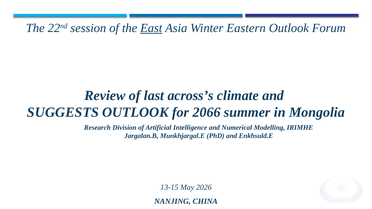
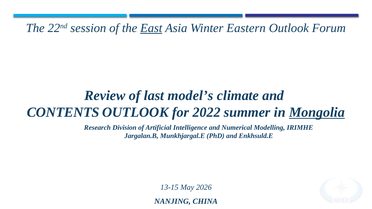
across’s: across’s -> model’s (190, 96)
SUGGESTS: SUGGESTS -> CONTENTS (63, 112)
2066: 2066 -> 2022 (207, 112)
Mongolia underline: none -> present (317, 112)
